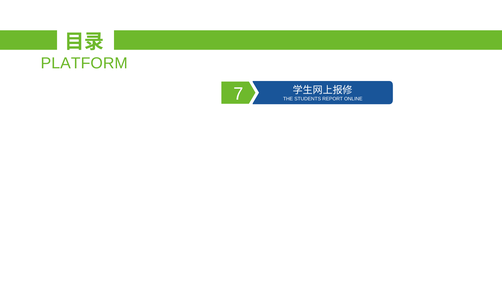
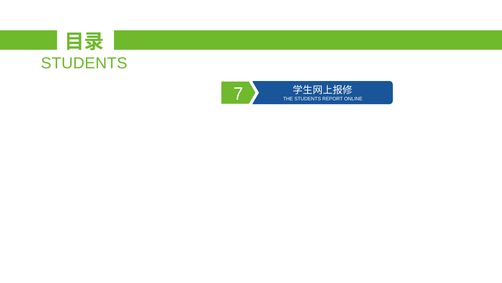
PLATFORM: PLATFORM -> STUDENTS (84, 63)
